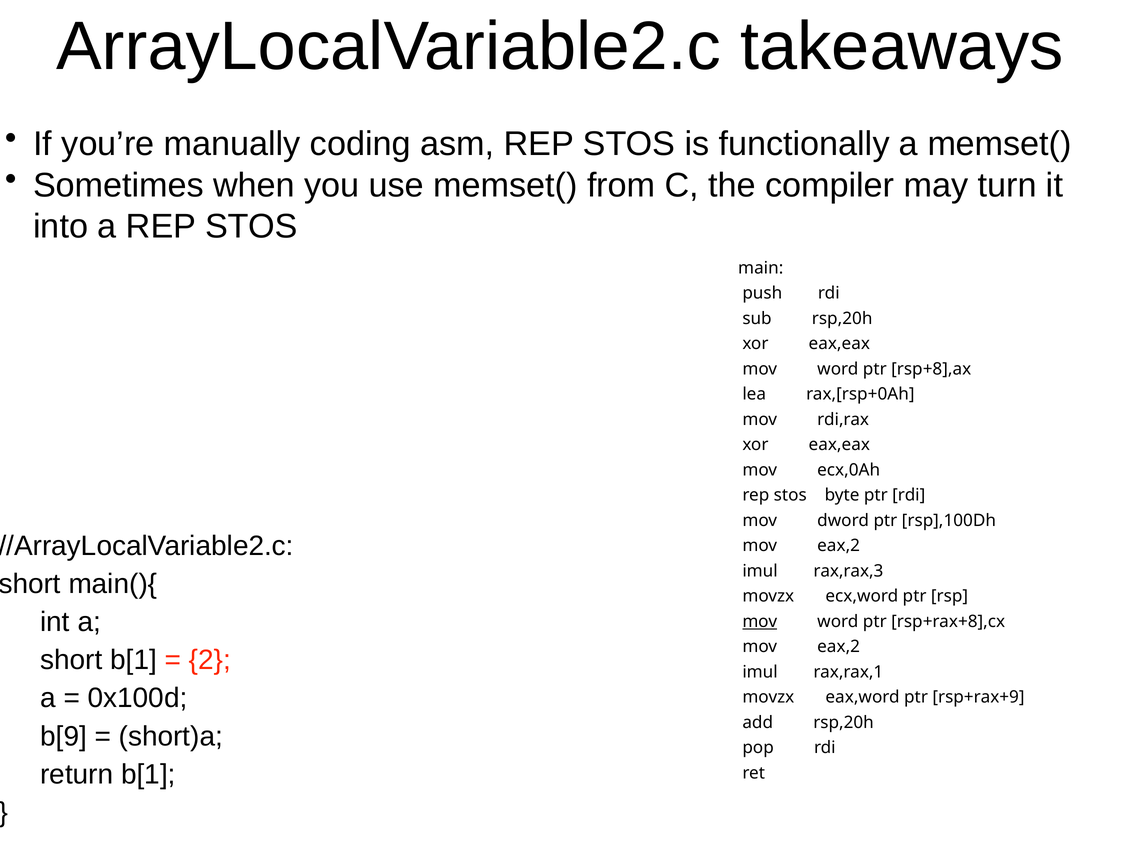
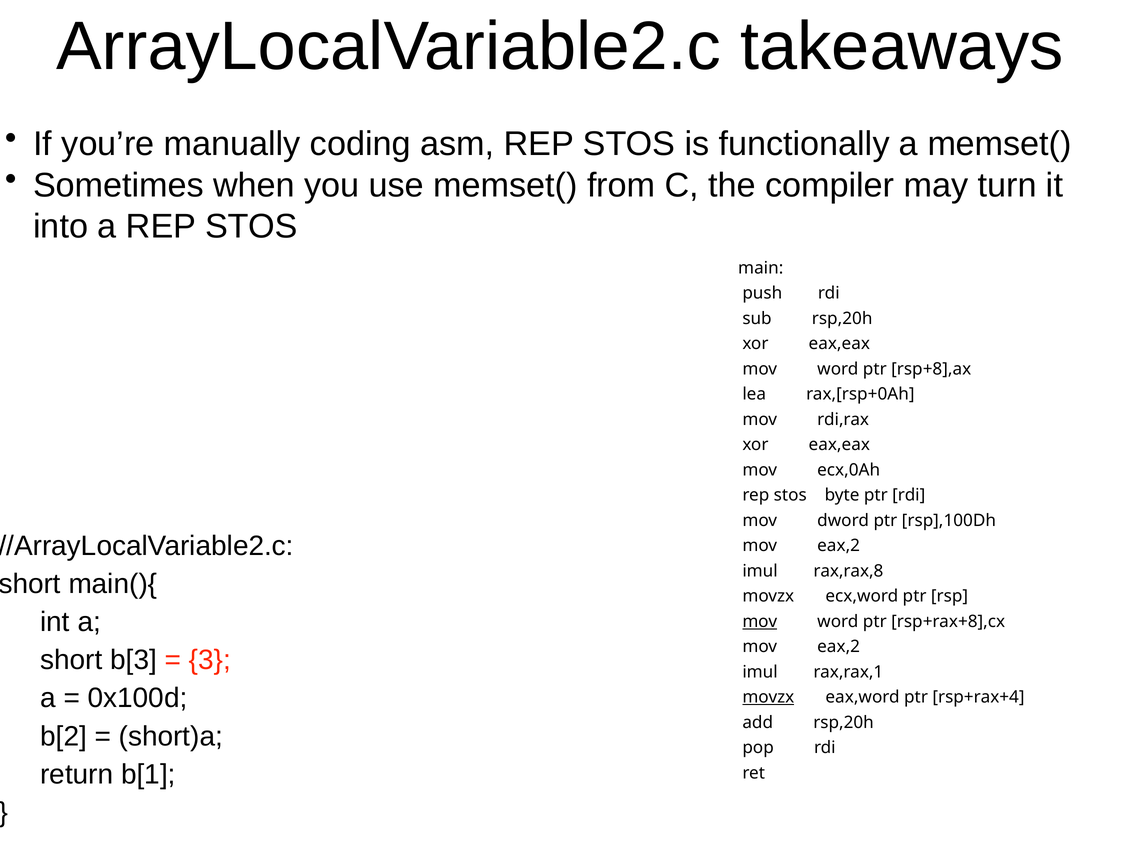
rax,rax,3: rax,rax,3 -> rax,rax,8 (848, 571)
short b[1: b[1 -> b[3 (134, 660)
2: 2 -> 3 (210, 660)
movzx underline: none -> present (768, 697)
rsp+rax+9: rsp+rax+9 -> rsp+rax+4 (979, 697)
b[9: b[9 -> b[2 (64, 736)
